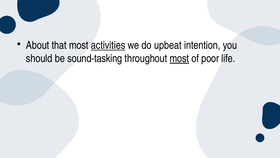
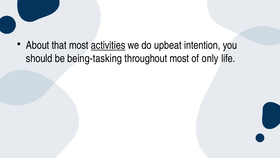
sound-tasking: sound-tasking -> being-tasking (95, 58)
most underline: present -> none (179, 58)
poor: poor -> only (210, 58)
